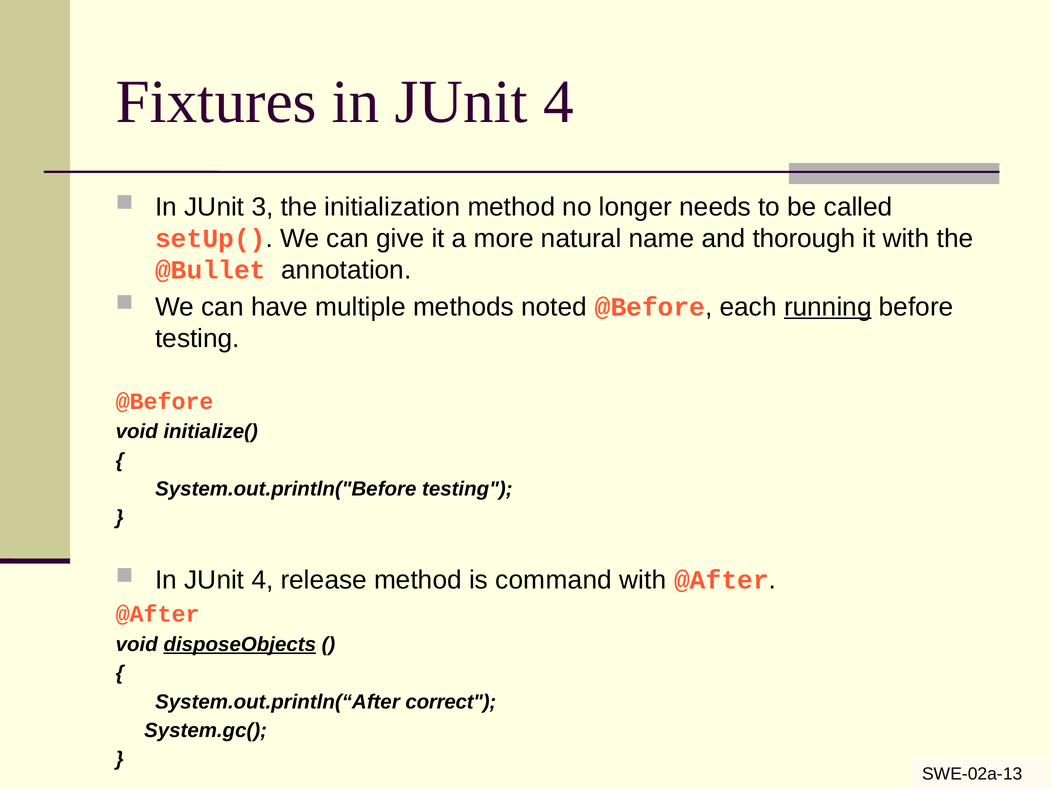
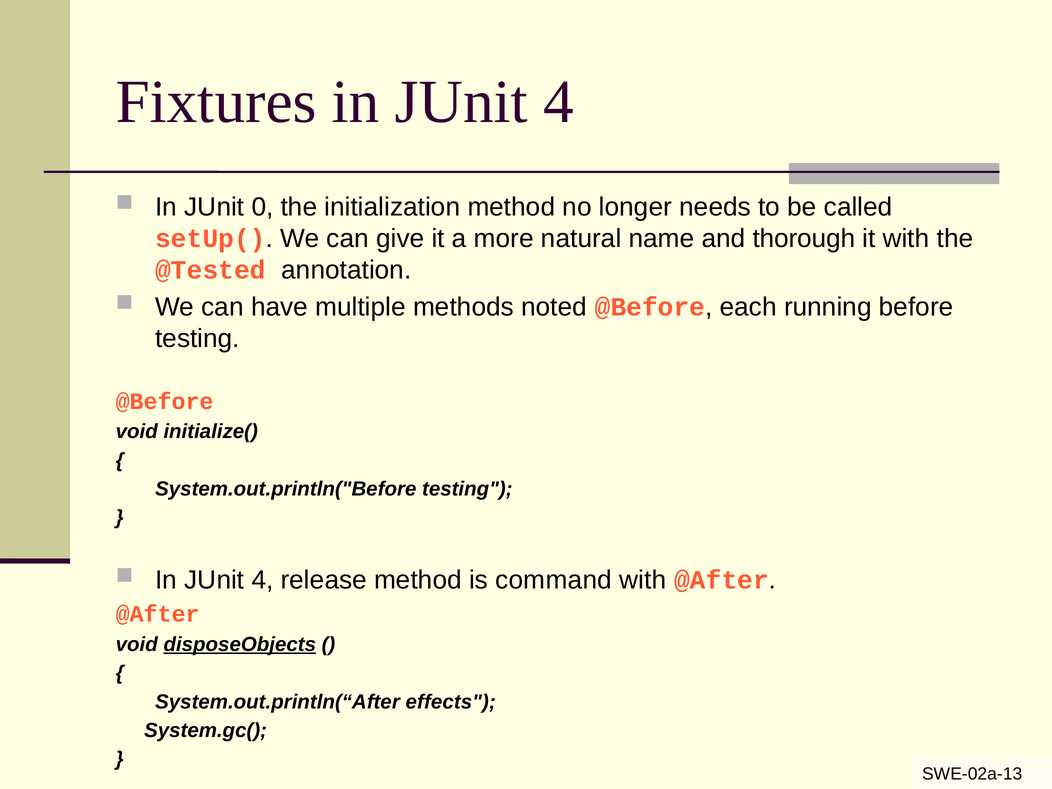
3: 3 -> 0 (262, 207)
@Bullet: @Bullet -> @Tested (210, 270)
running underline: present -> none (828, 307)
correct: correct -> effects (451, 702)
